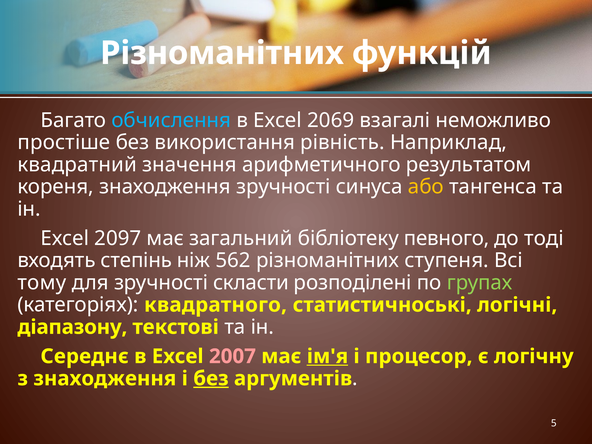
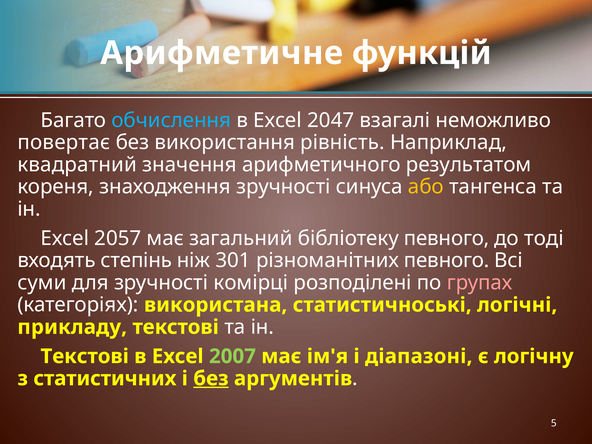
Різноманітних: Різноманітних -> Арифметичне (222, 53)
2069: 2069 -> 2047 (331, 120)
простіше: простіше -> повертає (64, 142)
2097: 2097 -> 2057 (118, 238)
562: 562 -> 301 (233, 261)
різноманітних ступеня: ступеня -> певного (447, 261)
тому: тому -> суми (42, 283)
скласти: скласти -> комірці (251, 283)
групах colour: light green -> pink (480, 283)
квадратного: квадратного -> використана (216, 305)
діапазону: діапазону -> прикладу (72, 327)
Середнє: Середнє -> Текстові (85, 356)
2007 colour: pink -> light green (232, 356)
ім'я underline: present -> none (327, 356)
процесор: процесор -> діапазоні (419, 356)
з знаходження: знаходження -> статистичних (105, 379)
